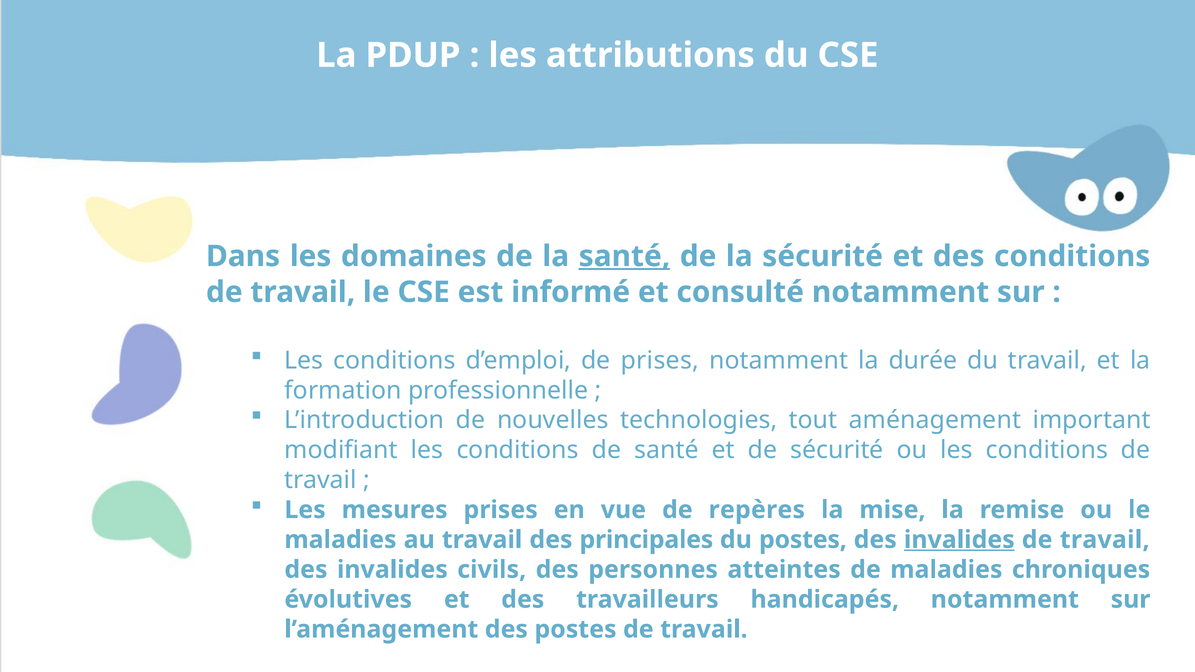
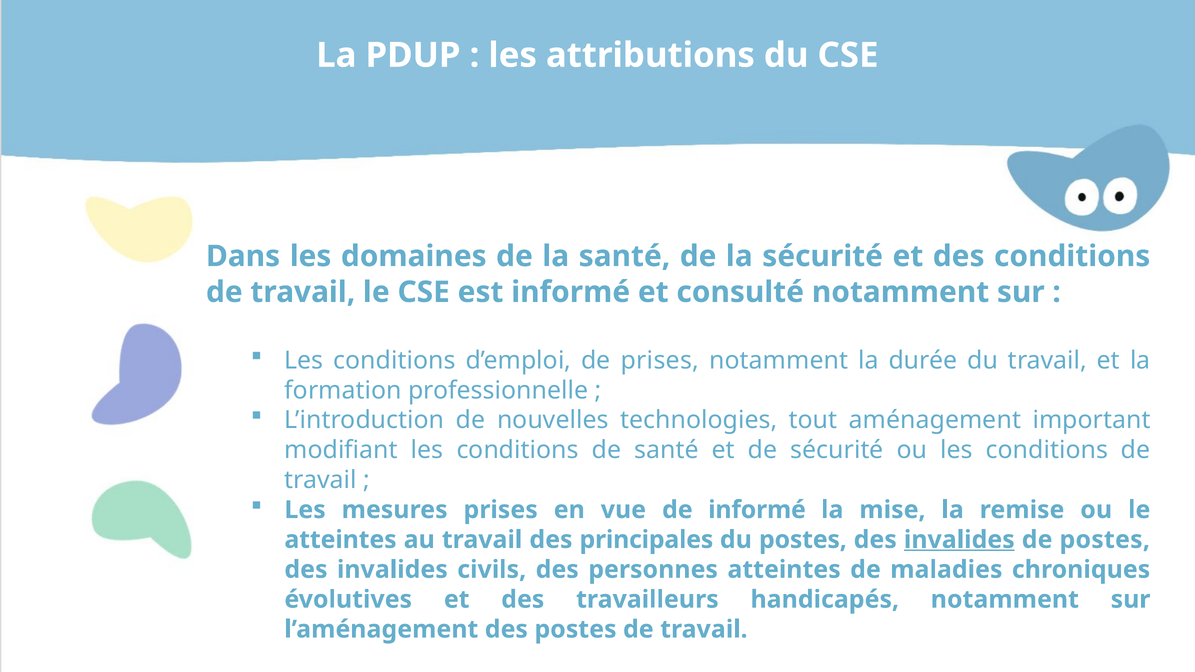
santé underline: present -> none (624, 256)
de repères: repères -> informé (757, 510)
maladies: maladies -> atteintes (341, 540)
travail: travail -> postes (1105, 540)
